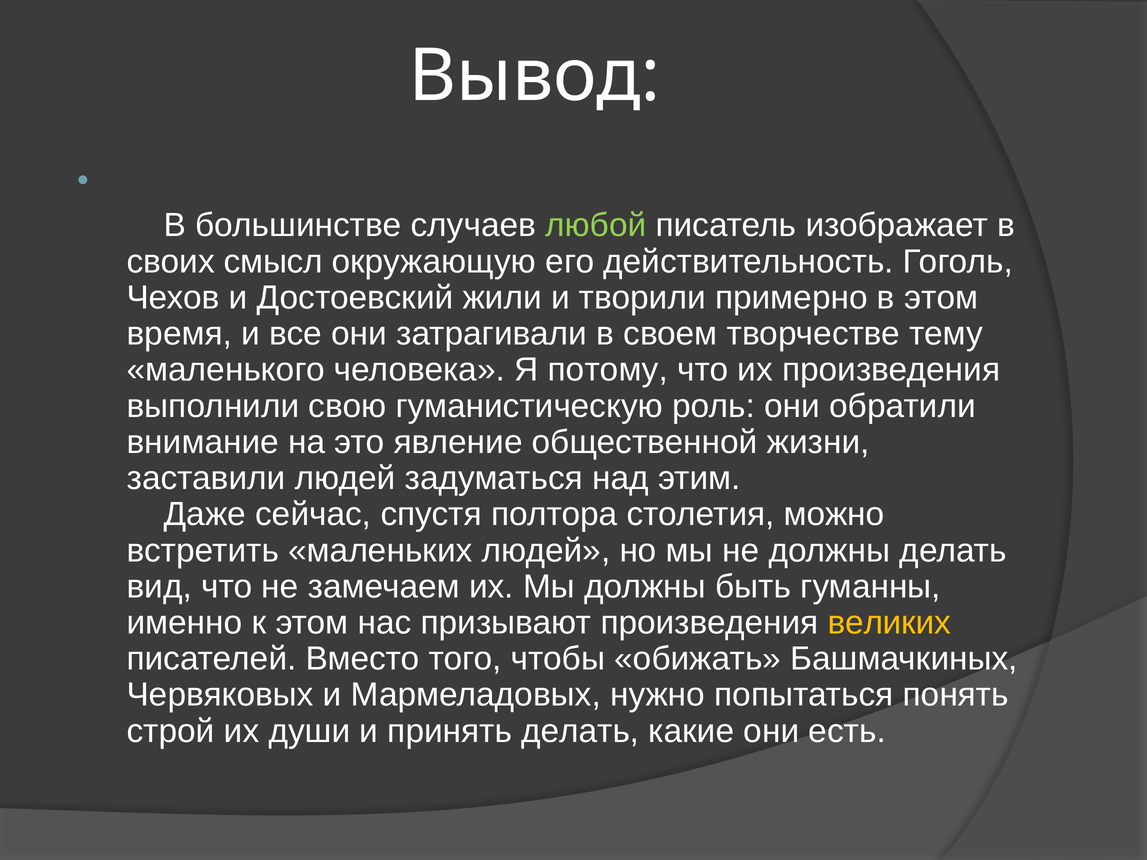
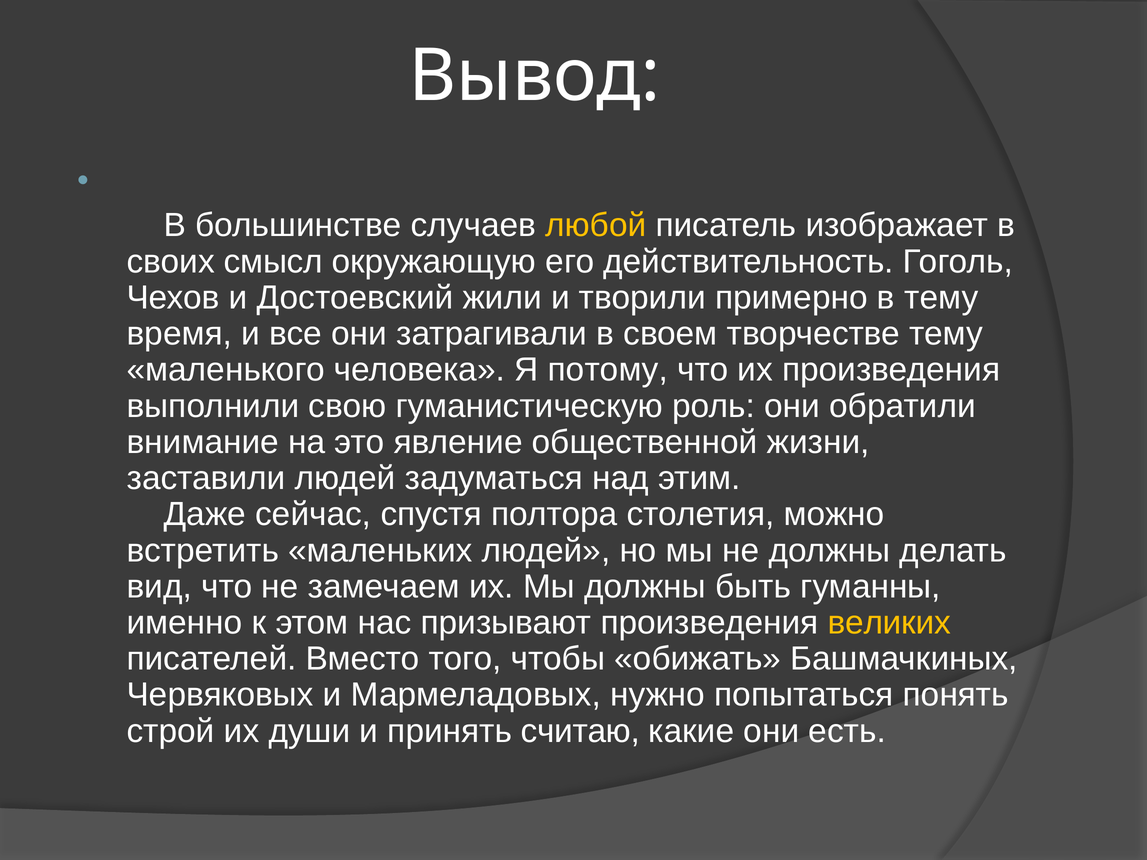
любой colour: light green -> yellow (596, 225)
в этом: этом -> тему (941, 298)
принять делать: делать -> считаю (580, 731)
